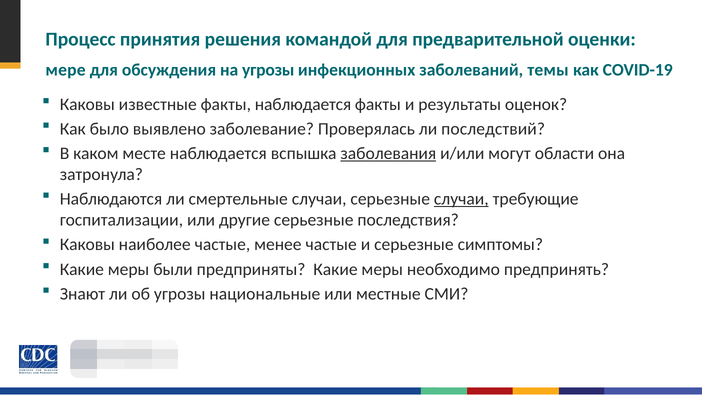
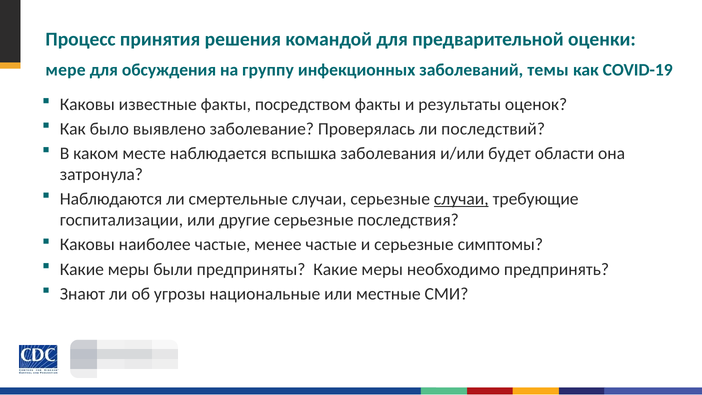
на угрозы: угрозы -> группу (268, 70)
факты наблюдается: наблюдается -> посредством (303, 104)
заболевания underline: present -> none (388, 153)
могут: могут -> будет (510, 153)
